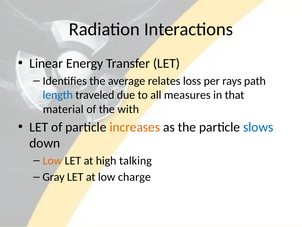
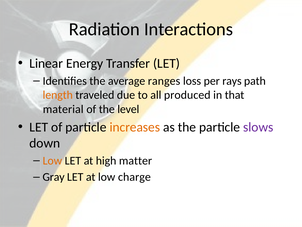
relates: relates -> ranges (164, 81)
length colour: blue -> orange (58, 95)
measures: measures -> produced (187, 95)
with: with -> level (128, 109)
slows colour: blue -> purple (258, 127)
talking: talking -> matter (136, 160)
